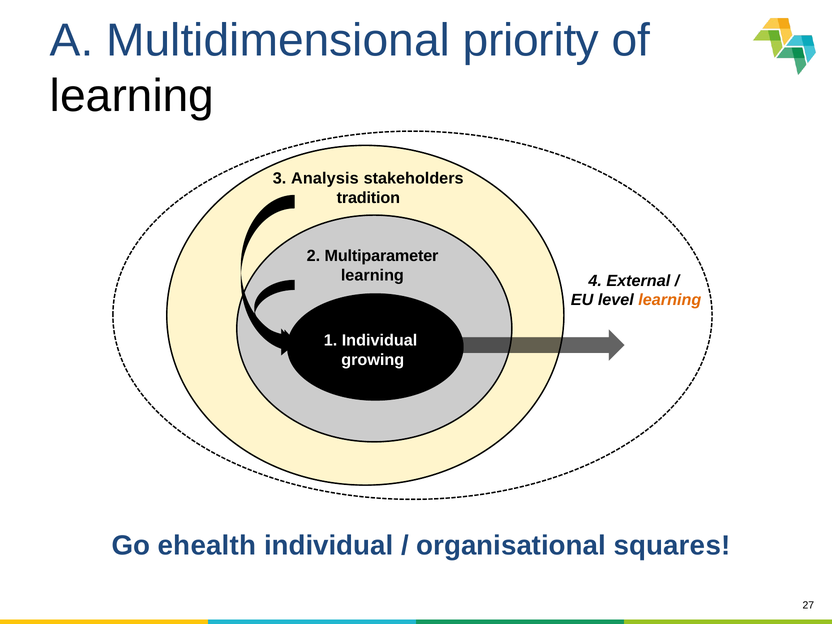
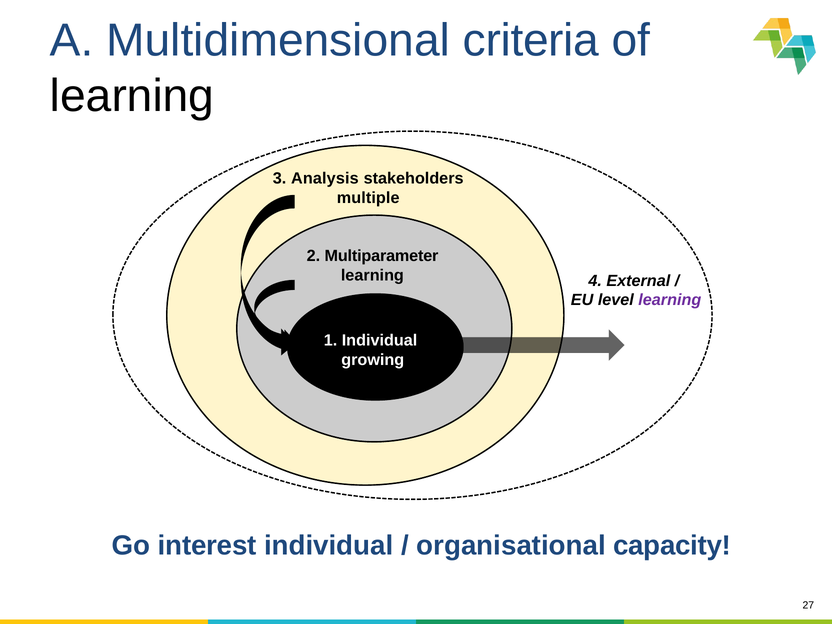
priority: priority -> criteria (531, 40)
tradition: tradition -> multiple (368, 198)
learning colour: orange -> purple (670, 300)
ehealth: ehealth -> interest (207, 546)
squares: squares -> capacity (672, 546)
